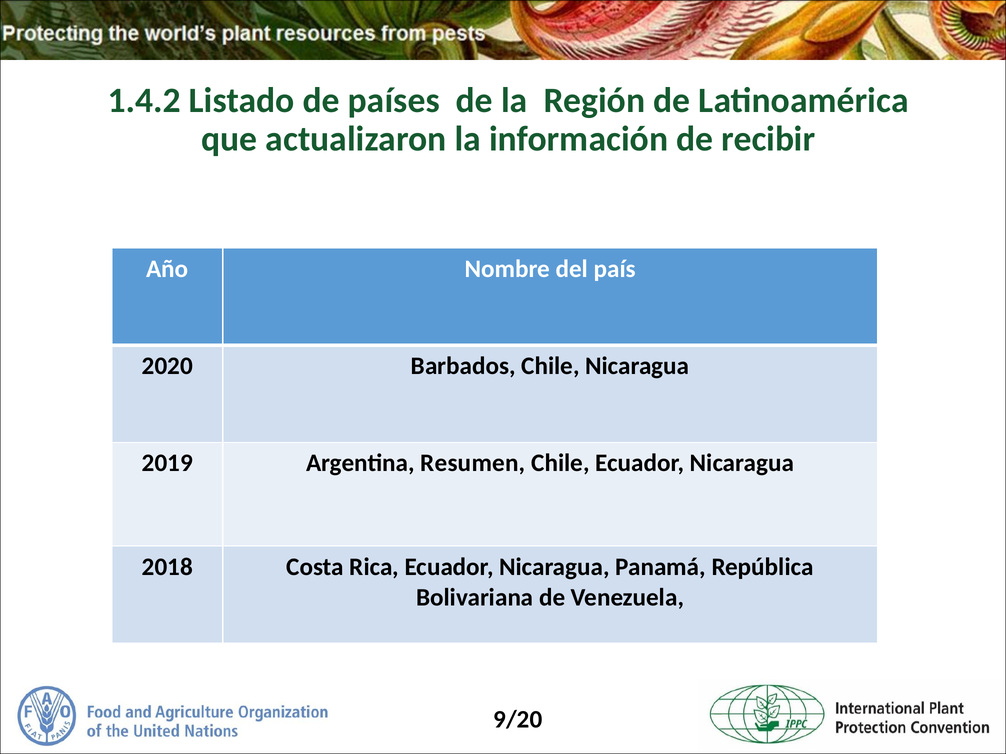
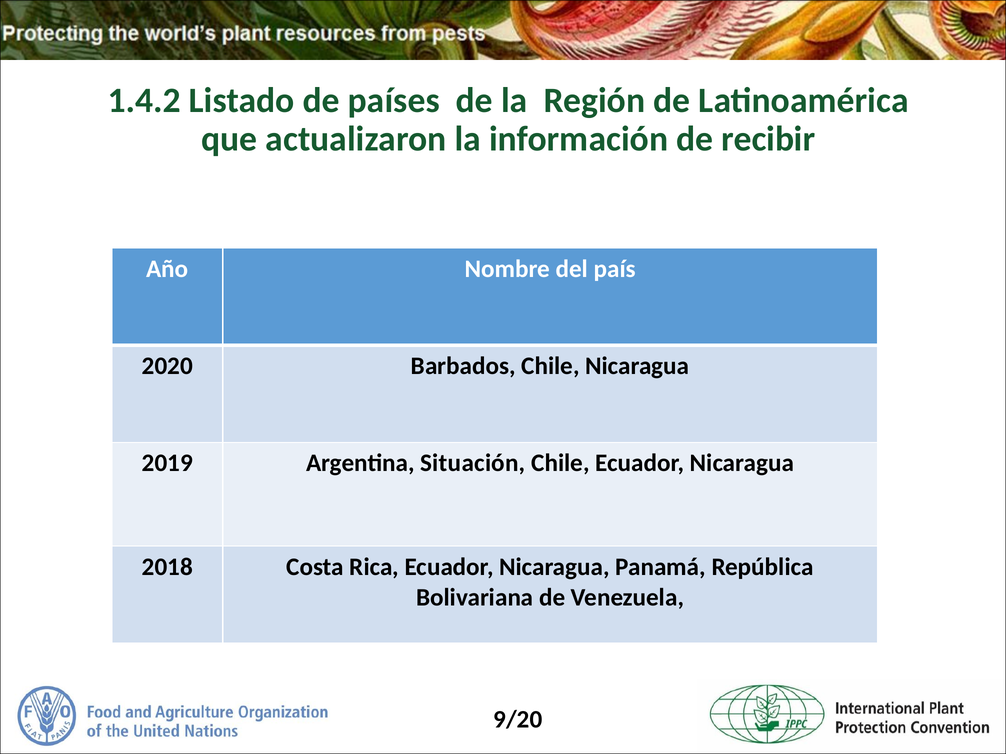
Resumen: Resumen -> Situación (473, 463)
